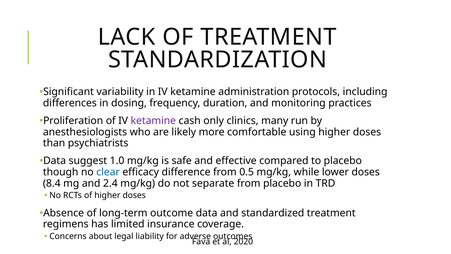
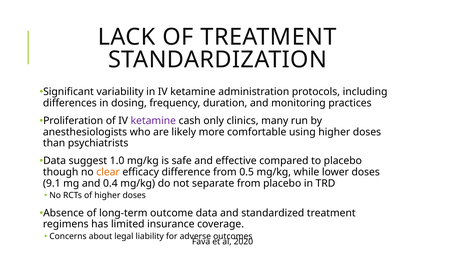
clear colour: blue -> orange (108, 172)
8.4: 8.4 -> 9.1 (52, 183)
2.4: 2.4 -> 0.4 (110, 183)
